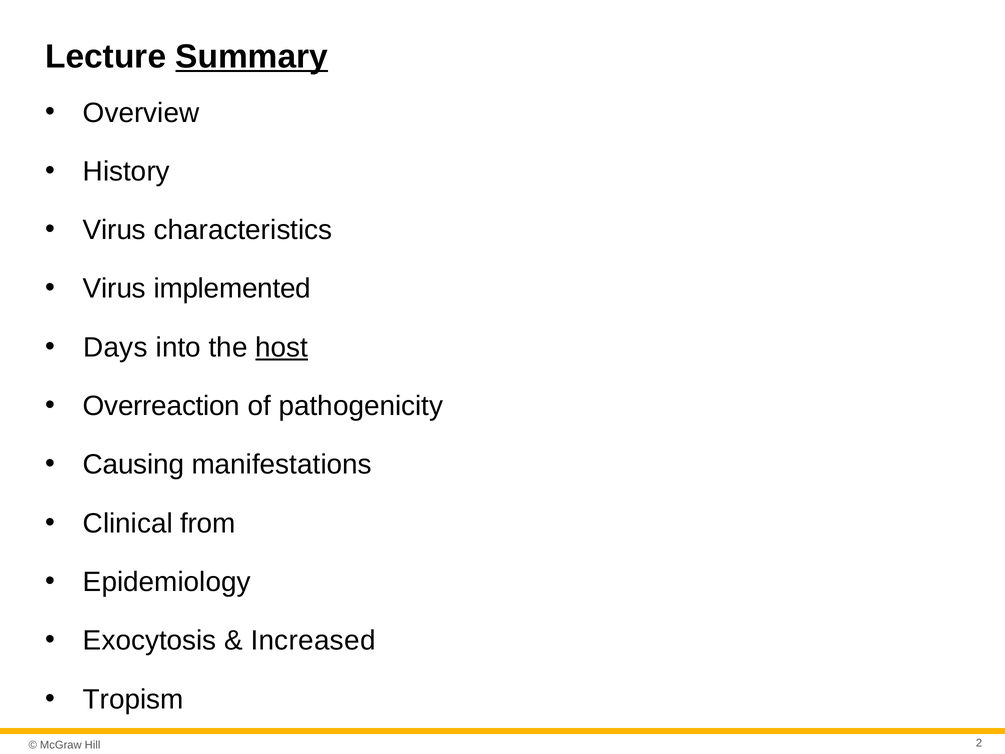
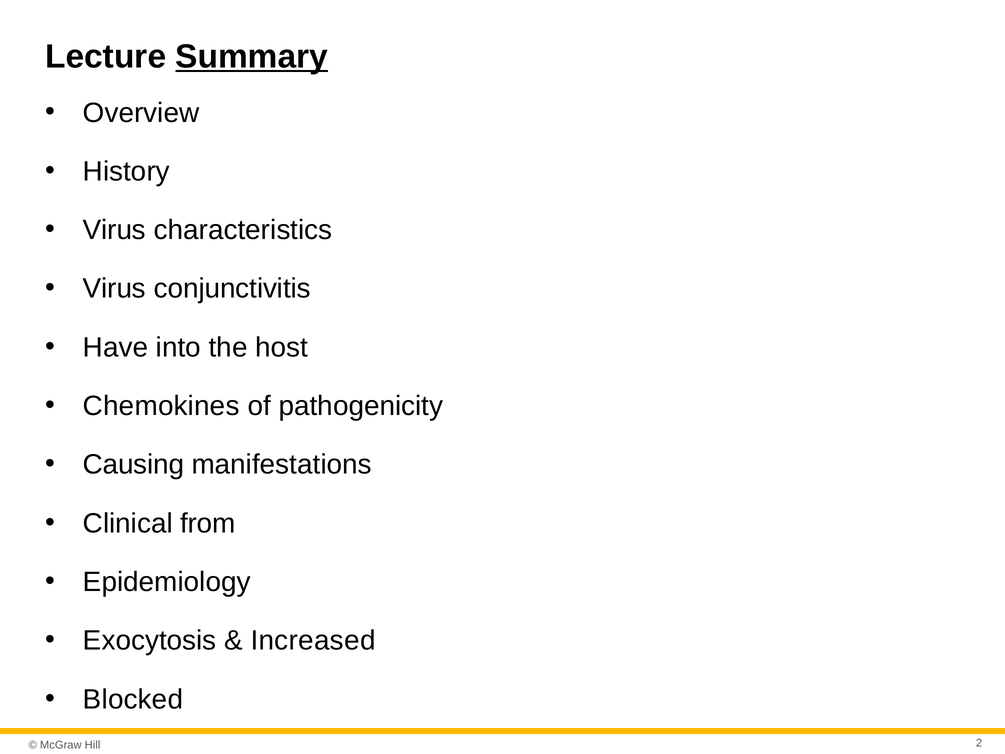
implemented: implemented -> conjunctivitis (232, 289)
Days: Days -> Have (116, 347)
host underline: present -> none (282, 347)
Overreaction: Overreaction -> Chemokines (161, 406)
Tropism: Tropism -> Blocked (133, 699)
